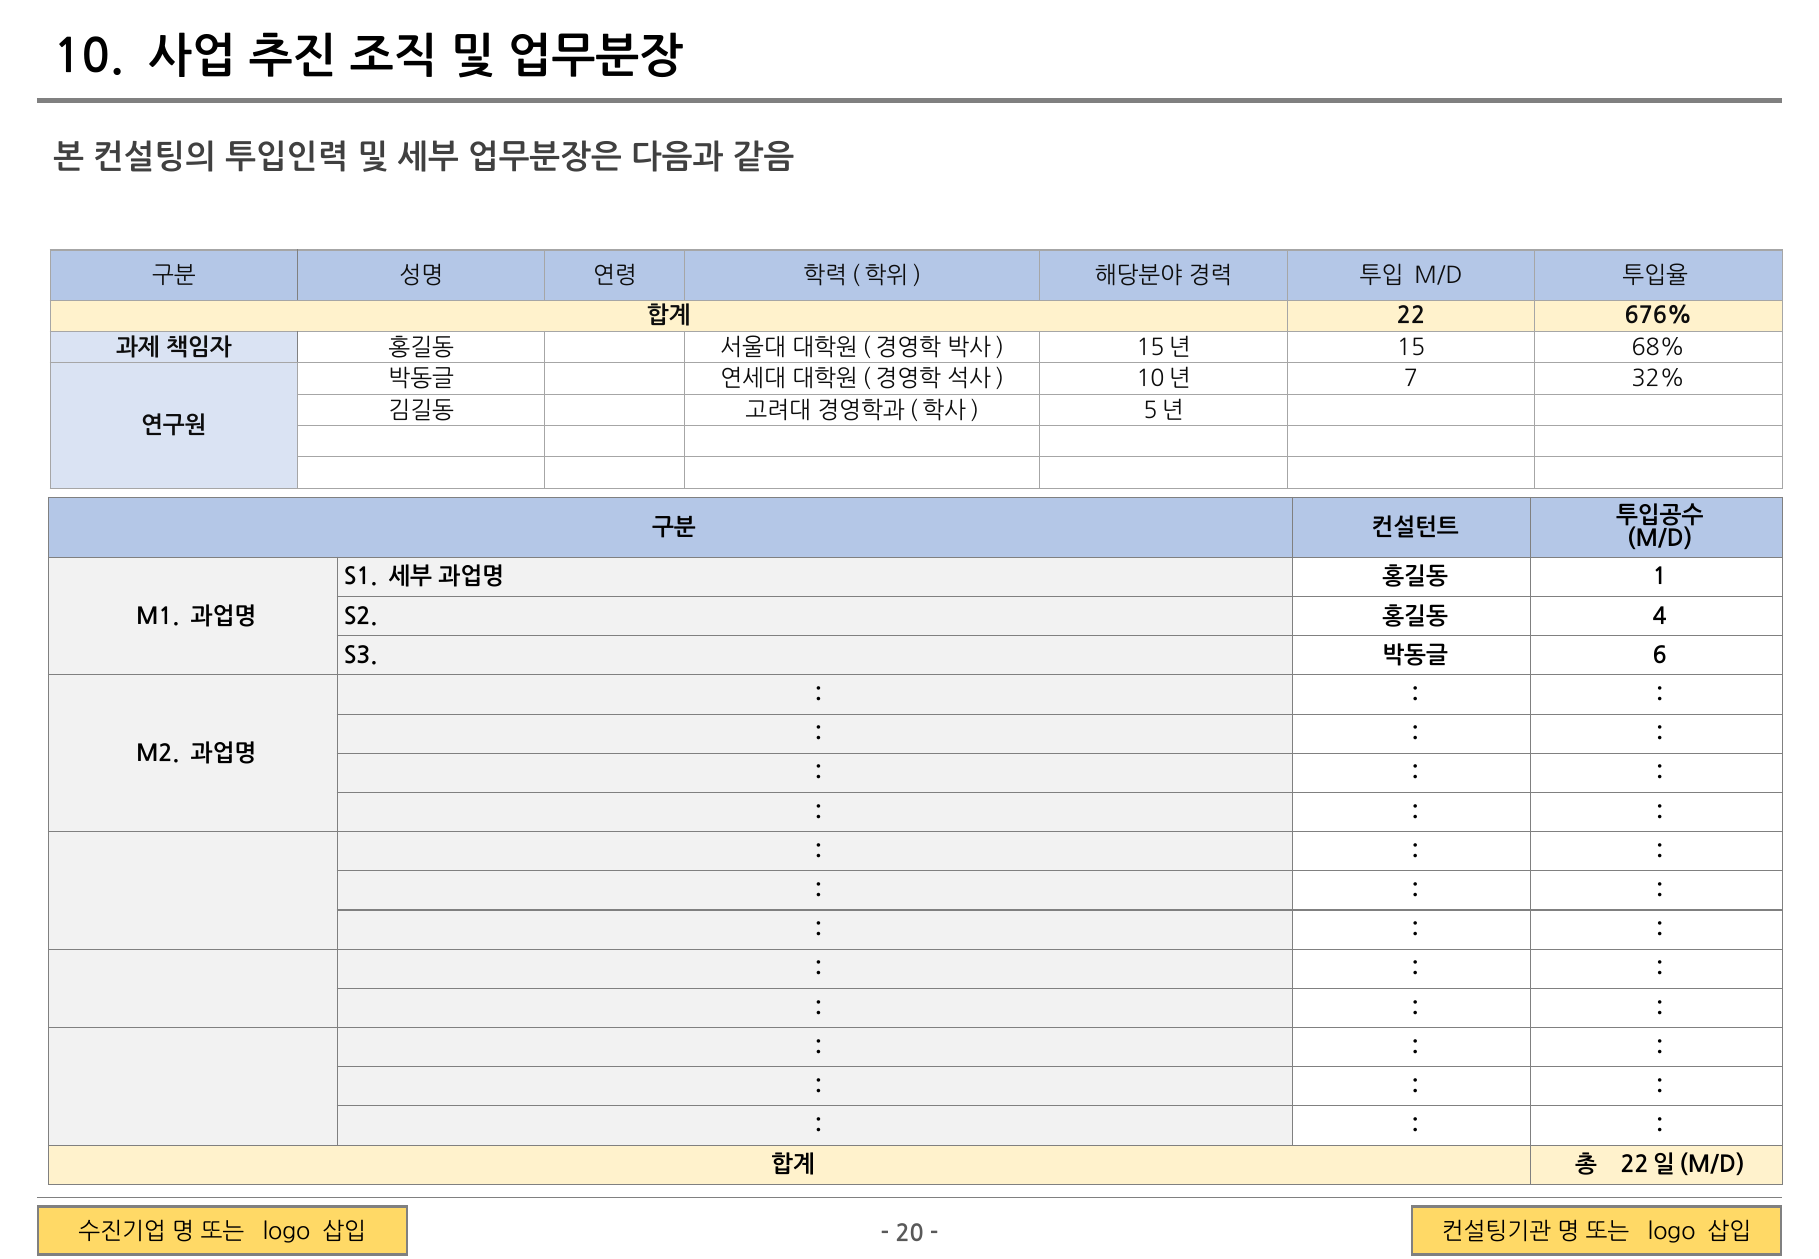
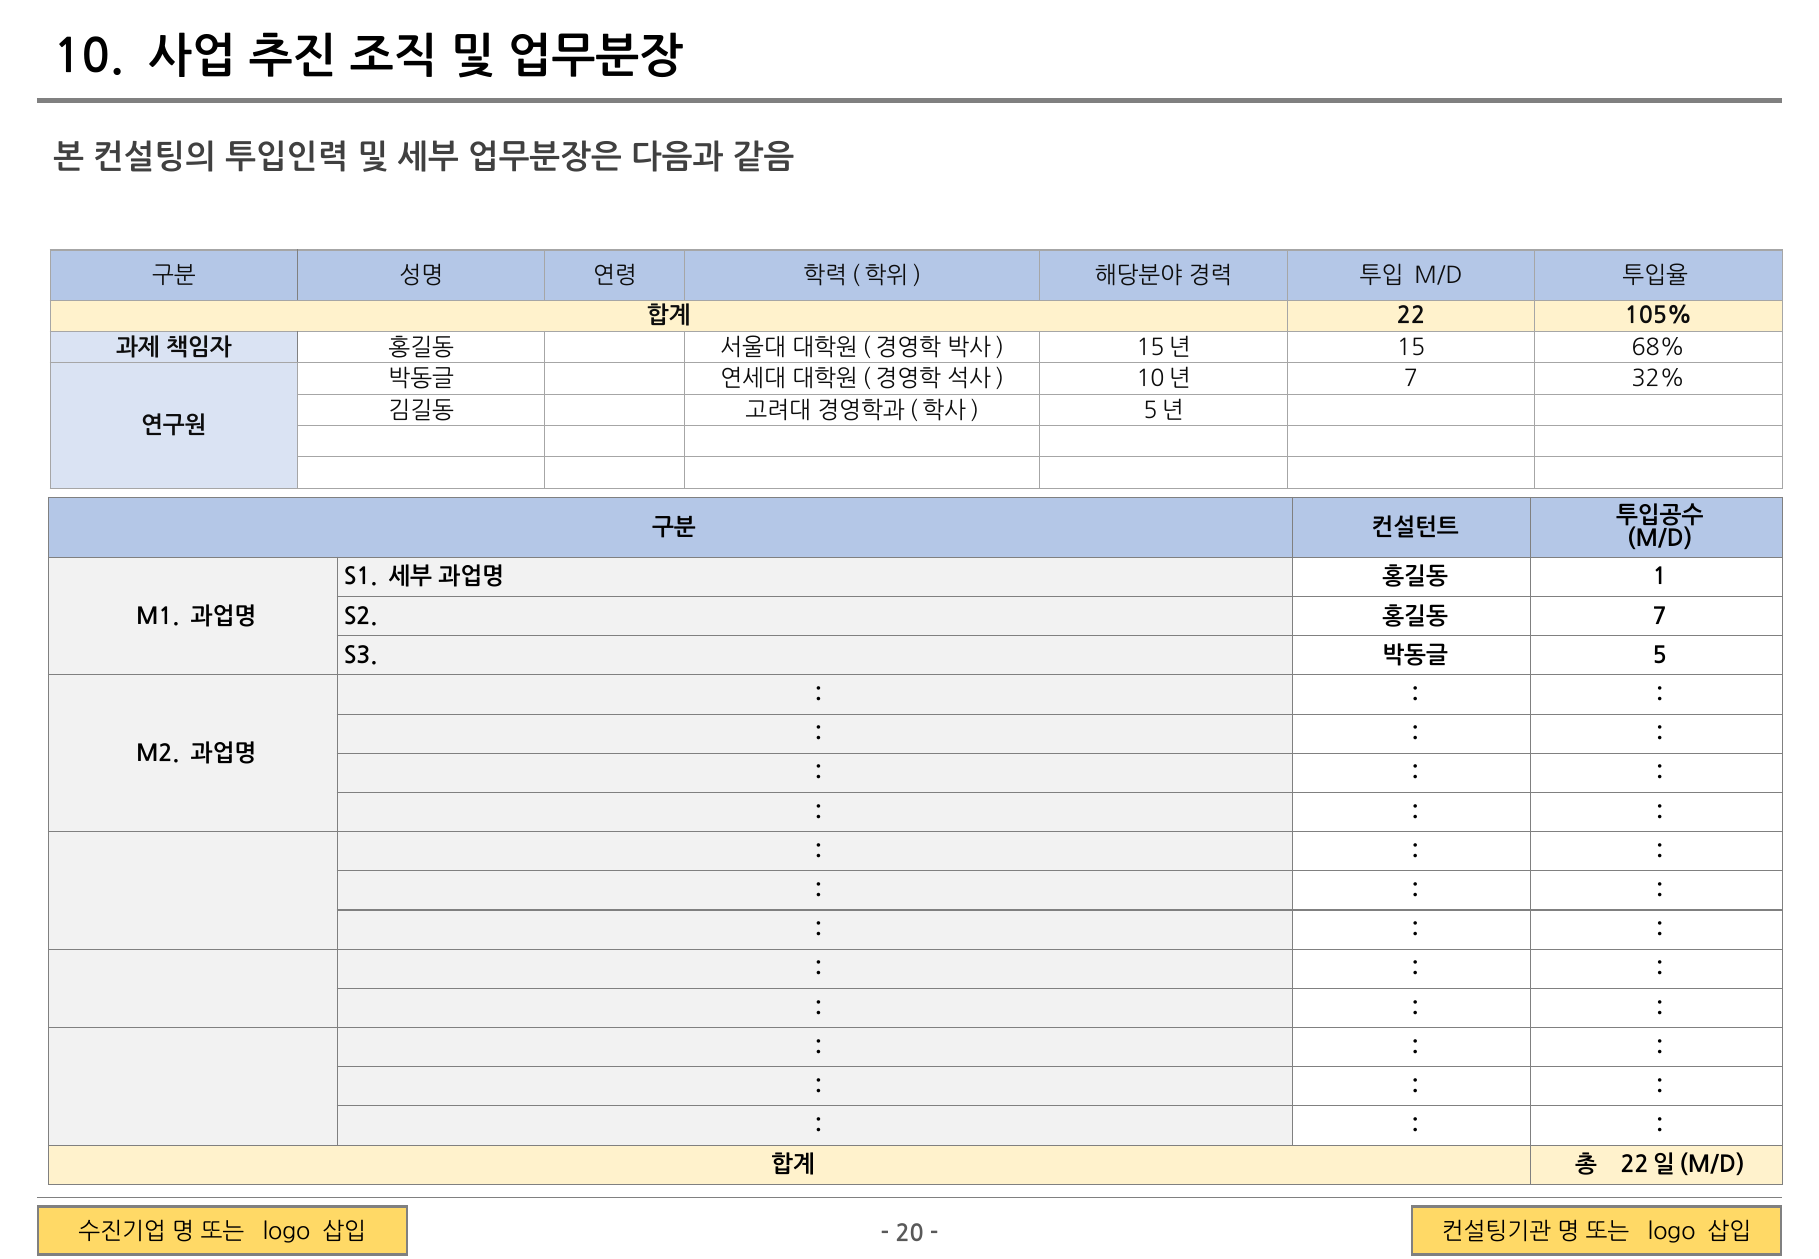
676%: 676% -> 105% (1658, 316)
4: 4 -> 7 (1660, 617)
6: 6 -> 5 (1660, 656)
